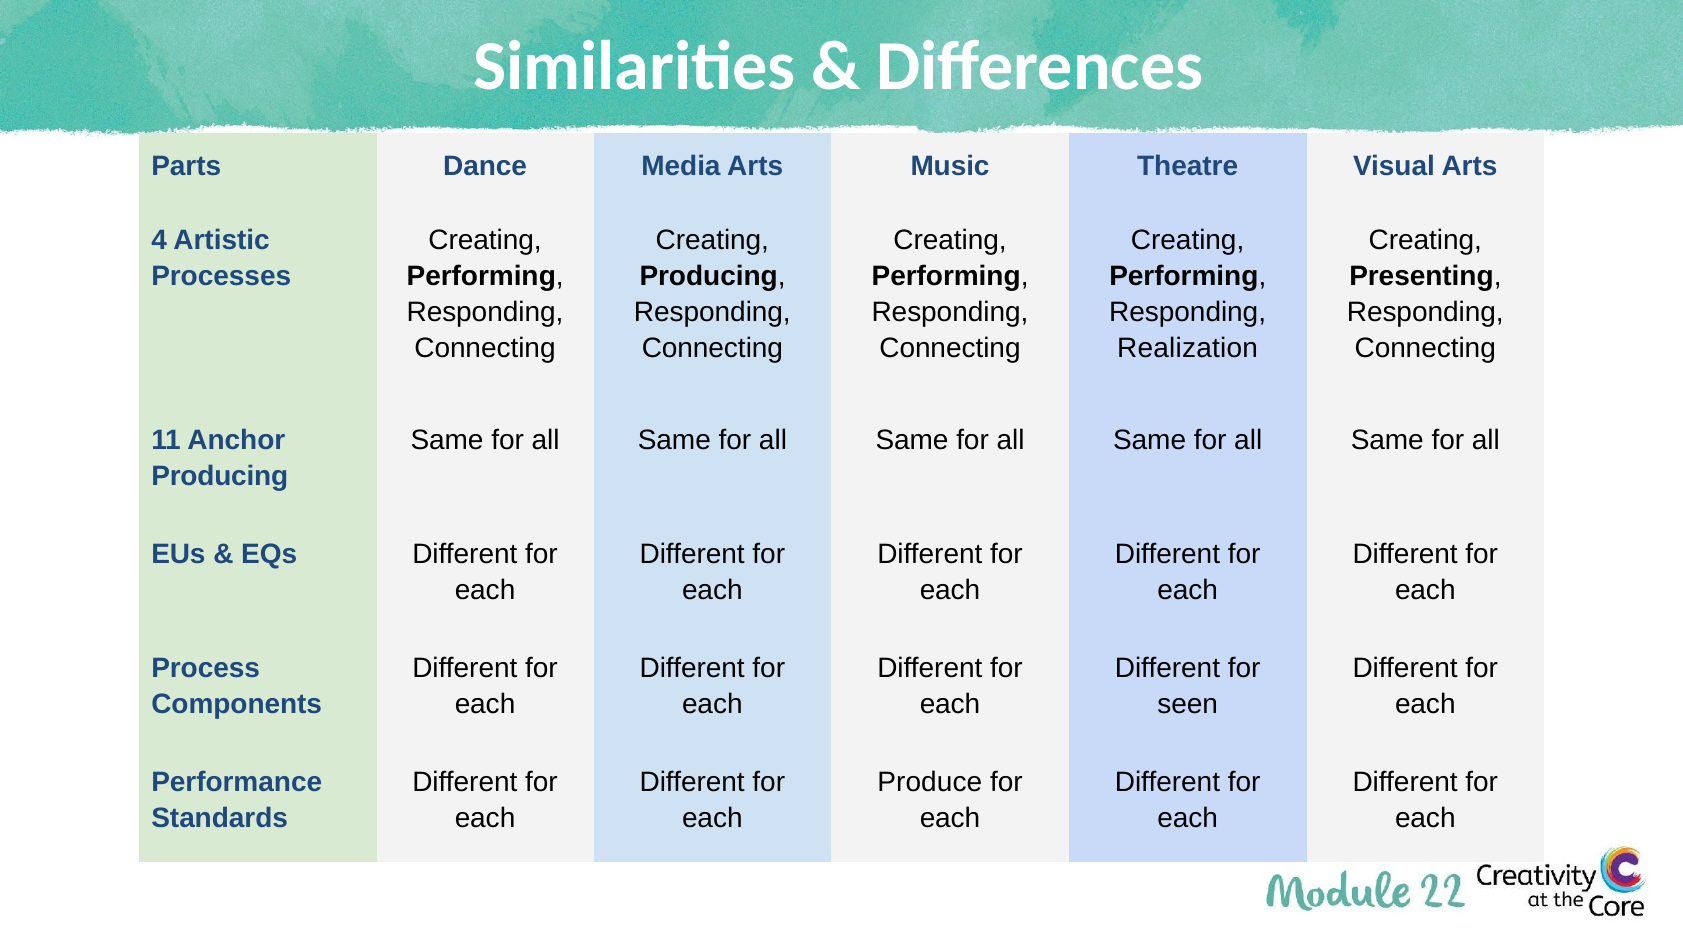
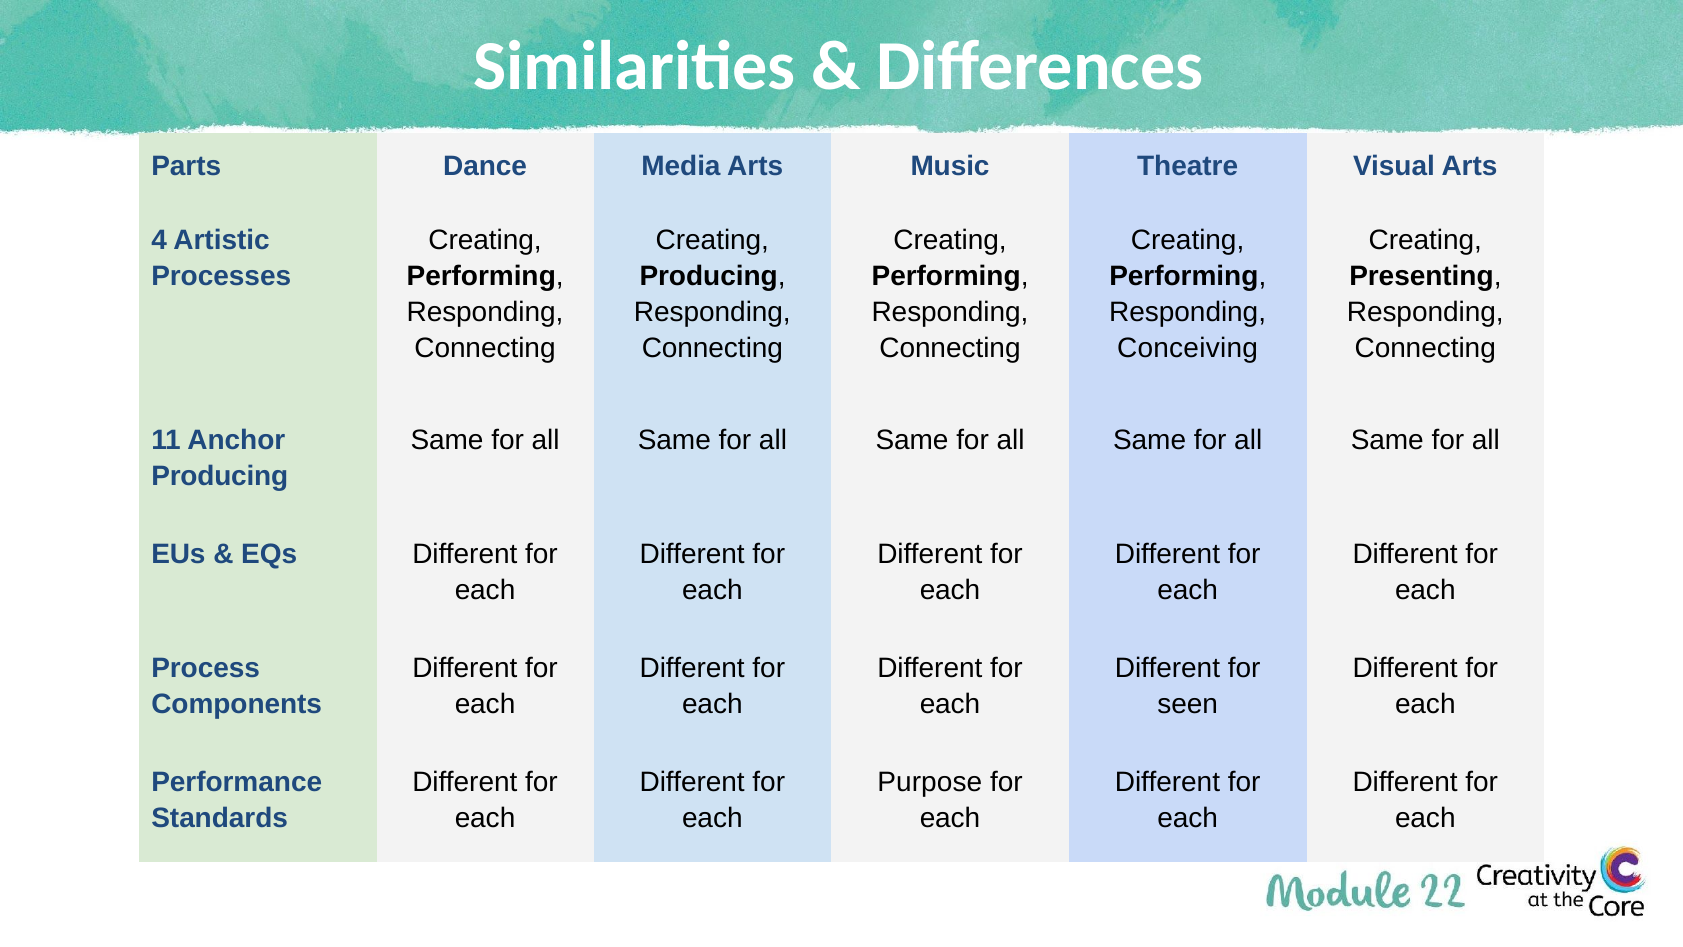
Realization: Realization -> Conceiving (1188, 348)
Produce: Produce -> Purpose (930, 782)
